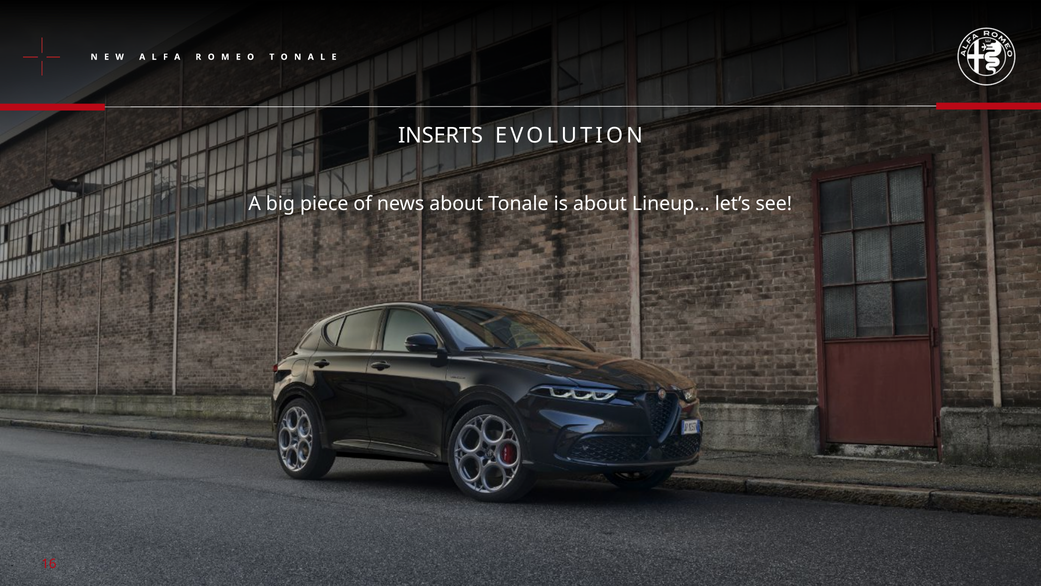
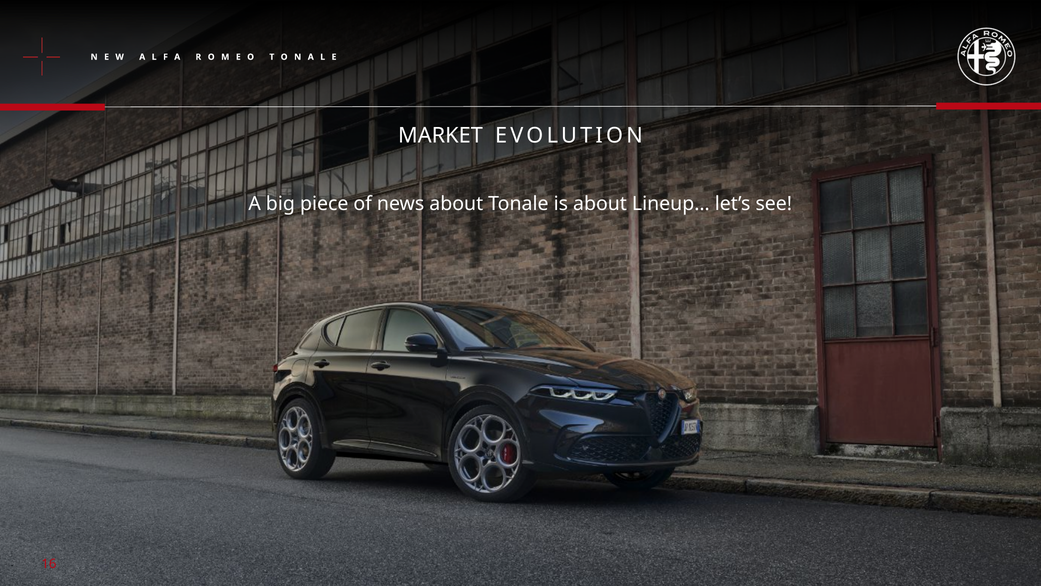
INSERTS: INSERTS -> MARKET (440, 135)
